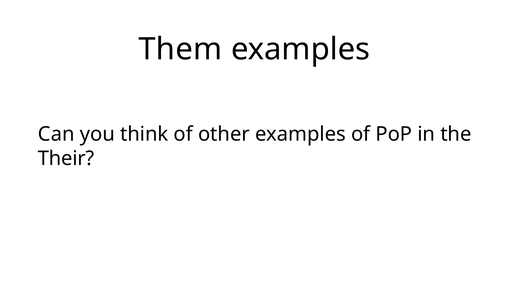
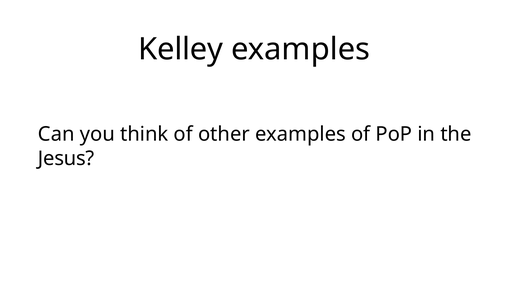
Them: Them -> Kelley (181, 49)
Their: Their -> Jesus (66, 159)
